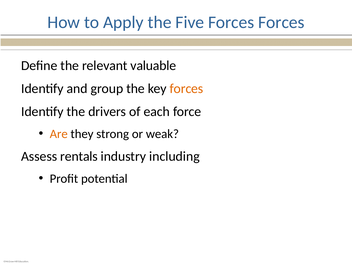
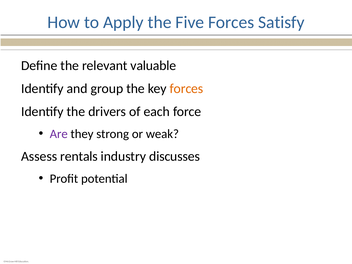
Forces Forces: Forces -> Satisfy (281, 22)
Are colour: orange -> purple (59, 134)
including: including -> discusses (175, 156)
